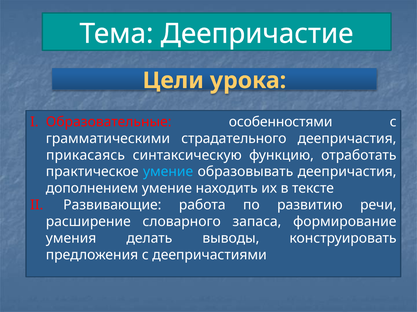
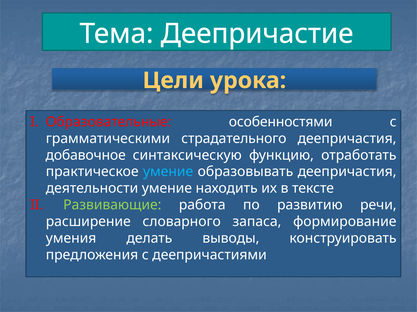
прикасаясь: прикасаясь -> добавочное (86, 155)
дополнением: дополнением -> деятельности (92, 189)
Развивающие colour: white -> light green (112, 206)
